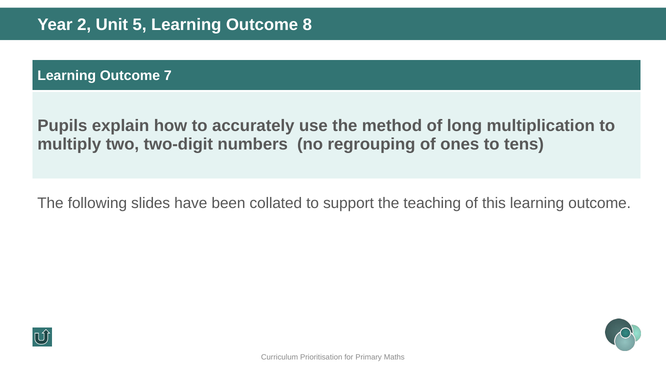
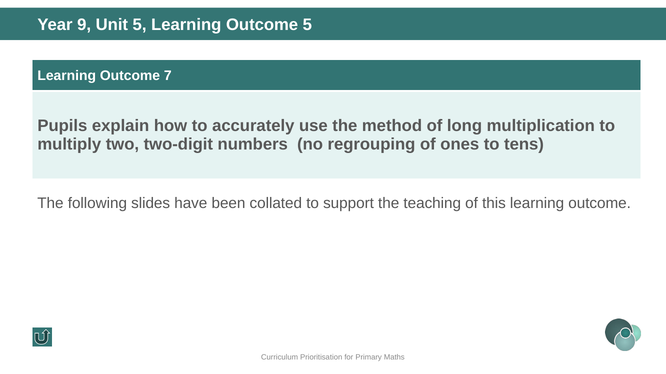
2: 2 -> 9 (84, 25)
Outcome 8: 8 -> 5 (307, 25)
